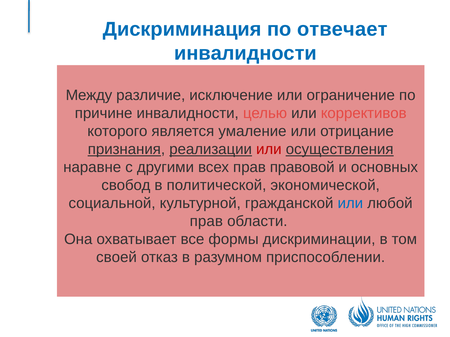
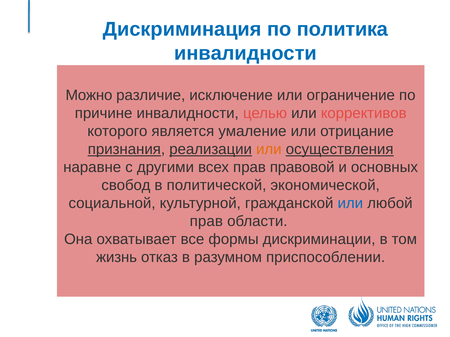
отвечает: отвечает -> политика (343, 29)
Между: Между -> Можно (89, 96)
или colour: red -> orange (269, 150)
своей: своей -> жизнь (117, 258)
